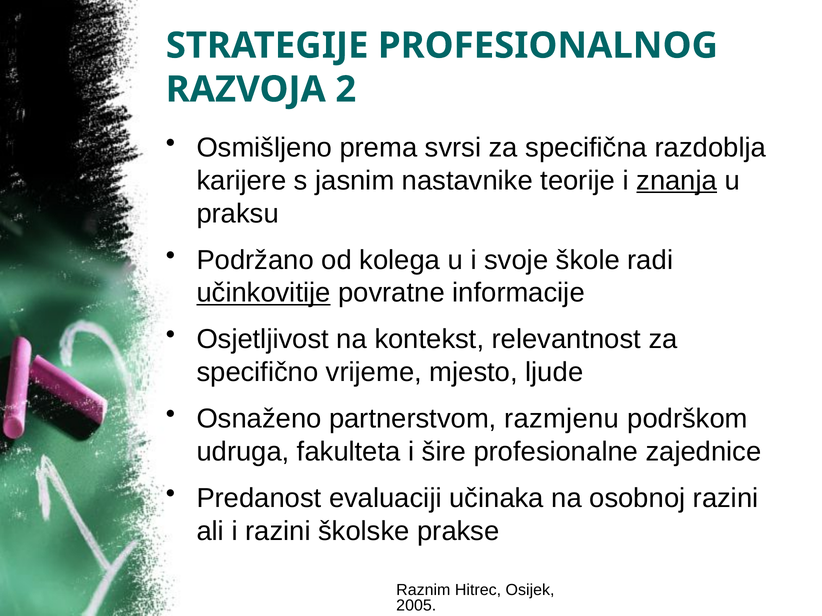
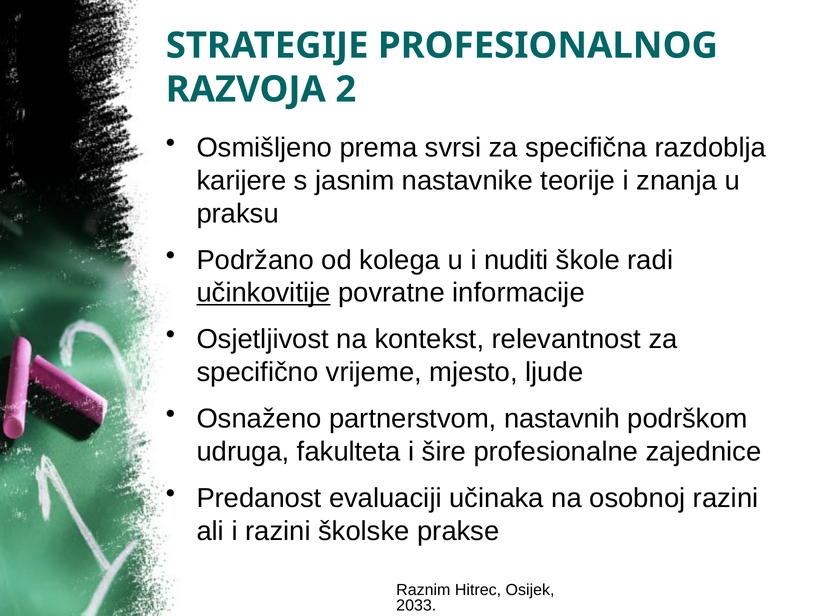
znanja underline: present -> none (677, 181)
svoje: svoje -> nuditi (516, 260)
razmjenu: razmjenu -> nastavnih (562, 419)
2005: 2005 -> 2033 (416, 606)
